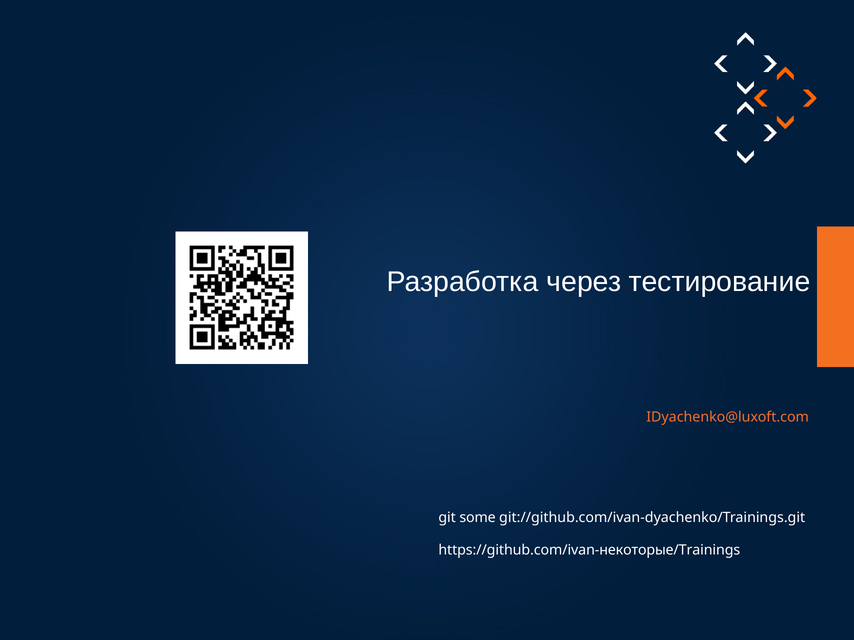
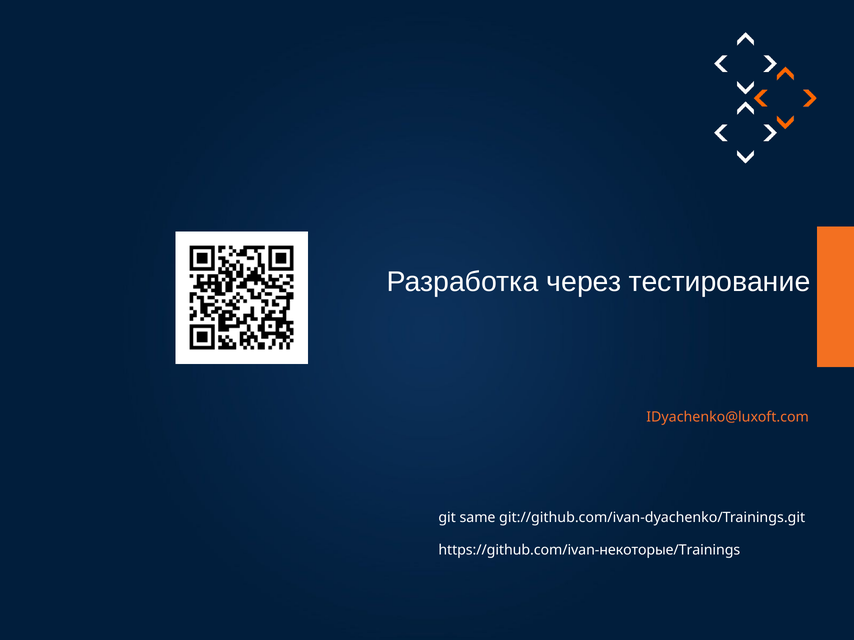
some: some -> same (478, 518)
